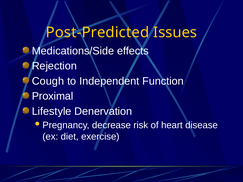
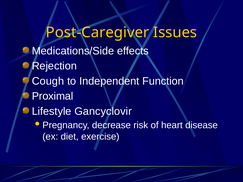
Post-Predicted: Post-Predicted -> Post-Caregiver (97, 32)
Denervation: Denervation -> Gancyclovir (103, 111)
